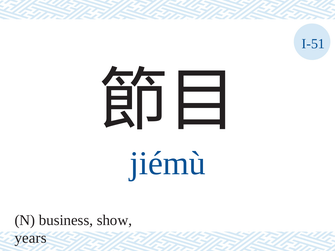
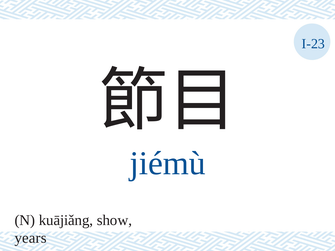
I-51: I-51 -> I-23 (313, 44)
business: business -> kuājiǎng (66, 220)
